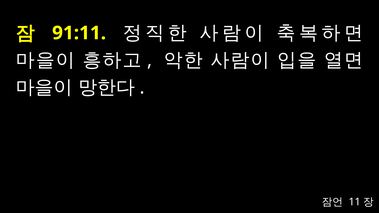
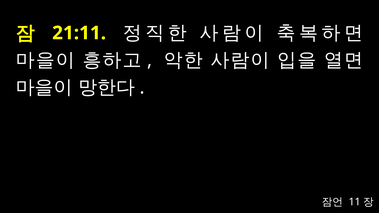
91:11: 91:11 -> 21:11 (79, 33)
